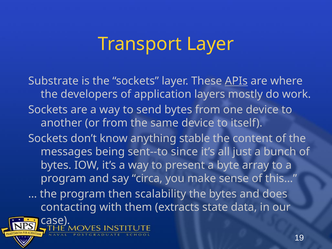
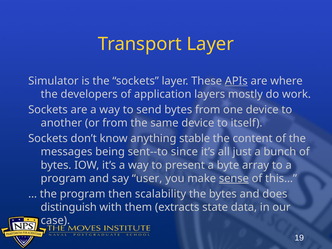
Substrate: Substrate -> Simulator (53, 81)
circa: circa -> user (147, 178)
sense underline: none -> present (234, 178)
contacting: contacting -> distinguish (69, 207)
